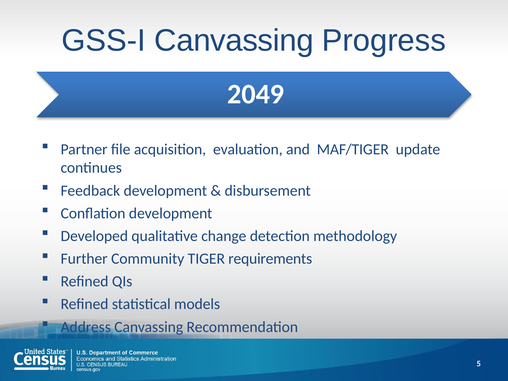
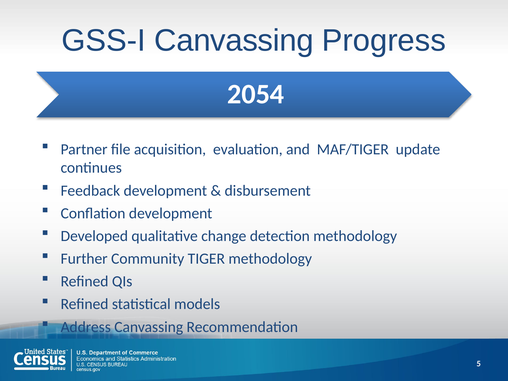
2049: 2049 -> 2054 (256, 94)
TIGER requirements: requirements -> methodology (270, 259)
